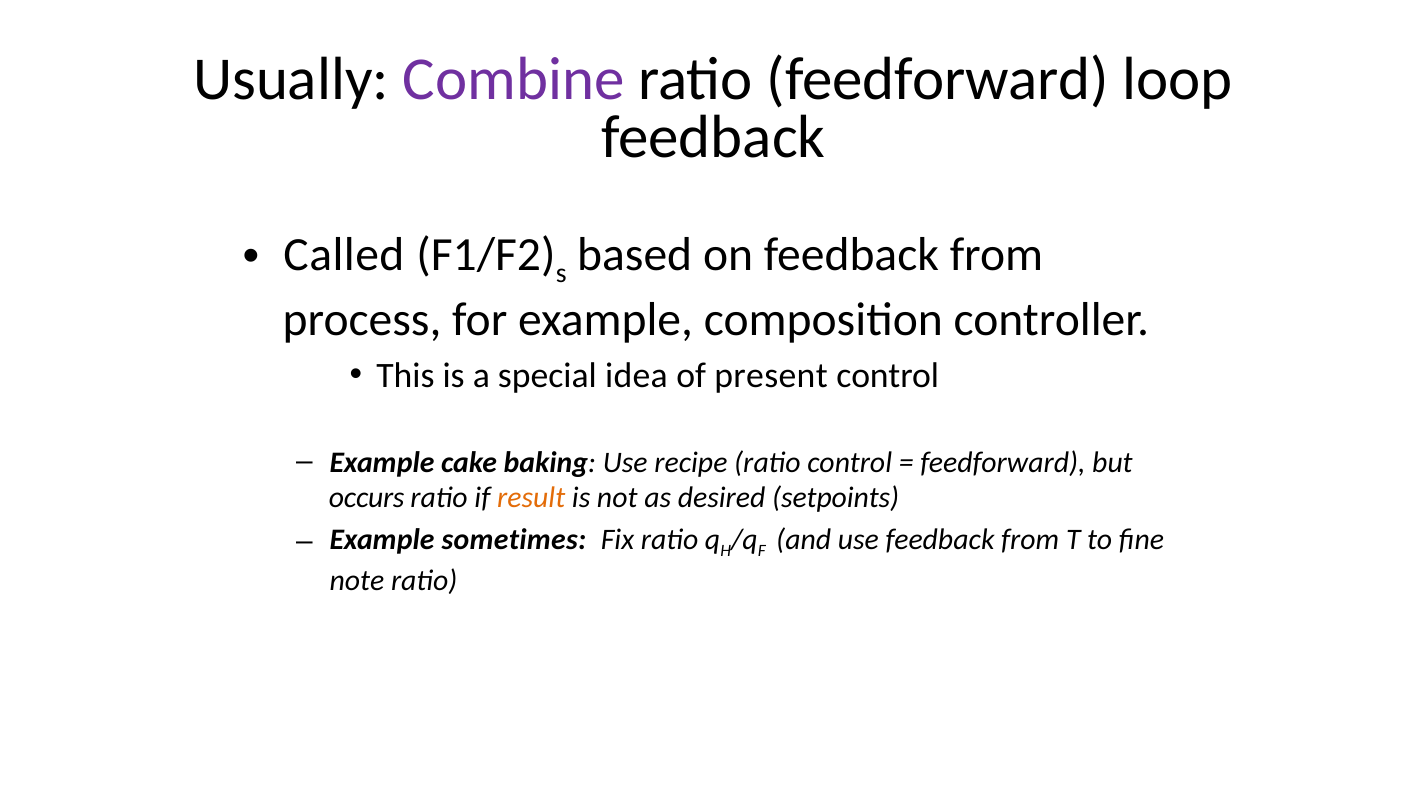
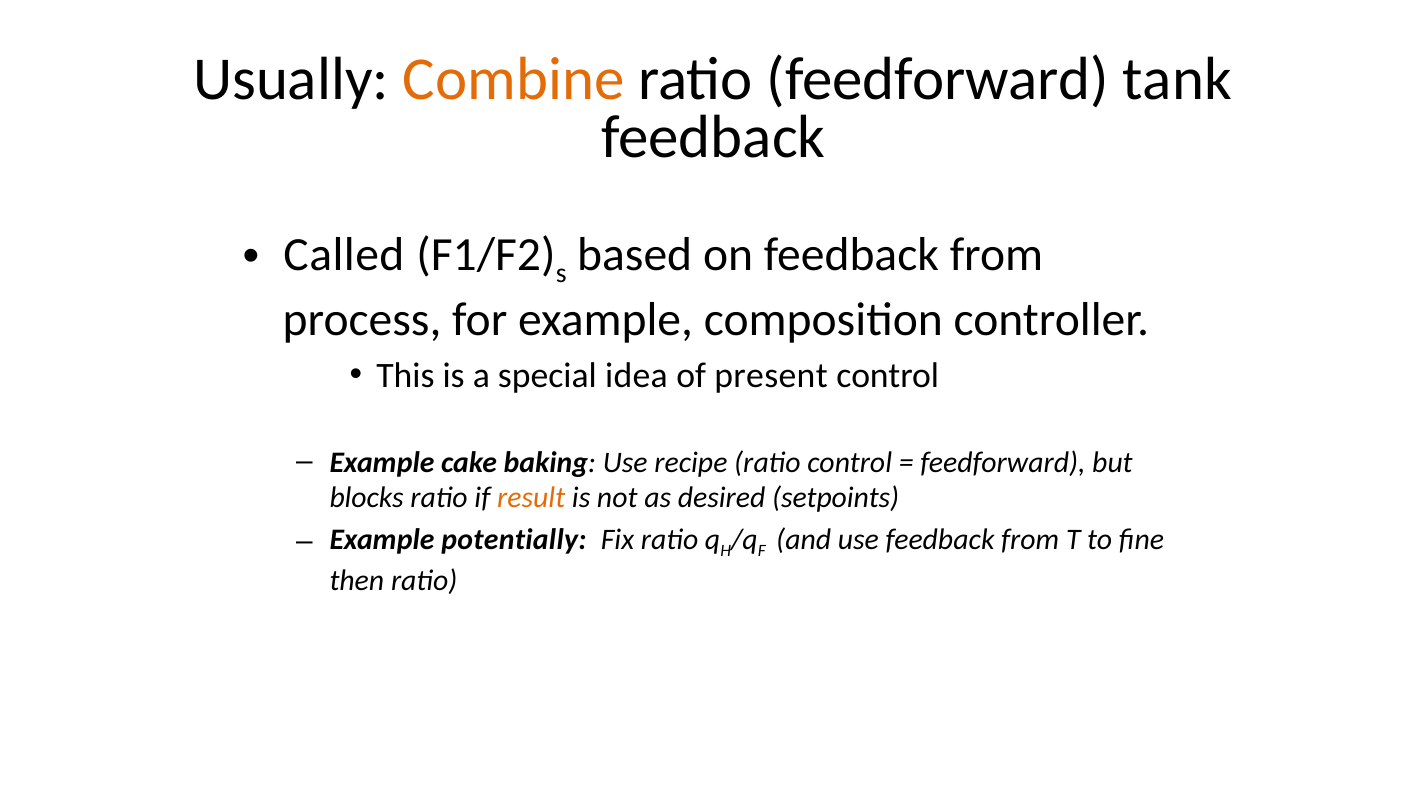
Combine colour: purple -> orange (514, 79)
loop: loop -> tank (1177, 79)
occurs: occurs -> blocks (367, 498)
sometimes: sometimes -> potentially (514, 539)
note: note -> then (357, 580)
